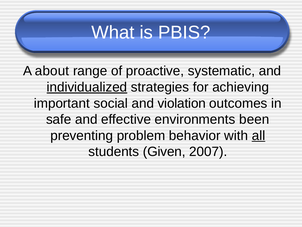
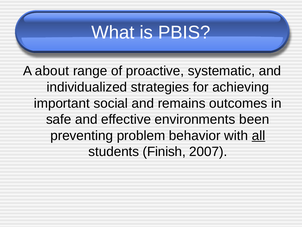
individualized underline: present -> none (87, 87)
violation: violation -> remains (182, 103)
Given: Given -> Finish (164, 151)
